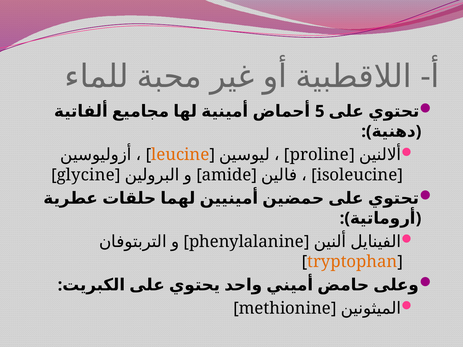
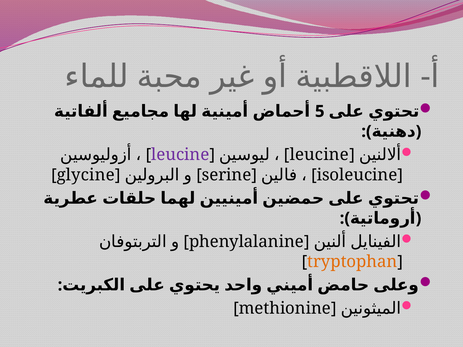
leucine colour: orange -> purple (180, 155)
proline: proline -> leucine (319, 155)
amide: amide -> serine (227, 175)
